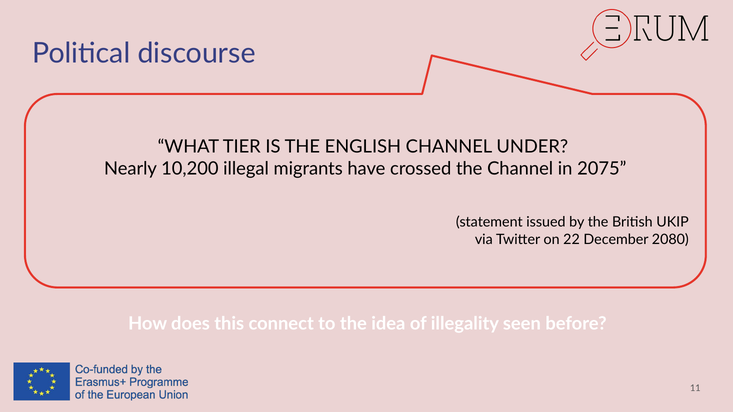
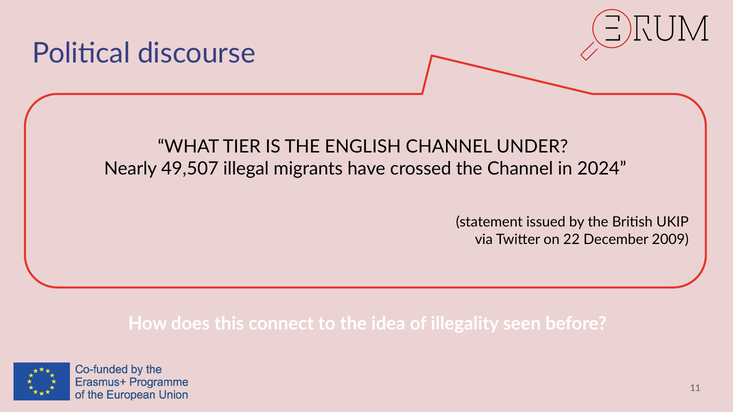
10,200: 10,200 -> 49,507 (190, 169)
2075: 2075 -> 2024 (602, 169)
2080: 2080 -> 2009 (670, 239)
